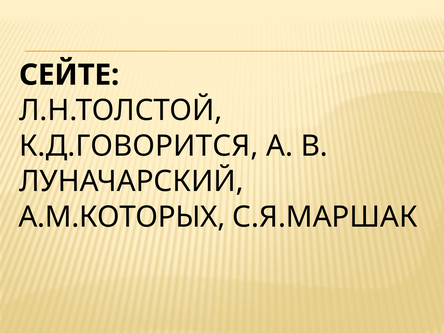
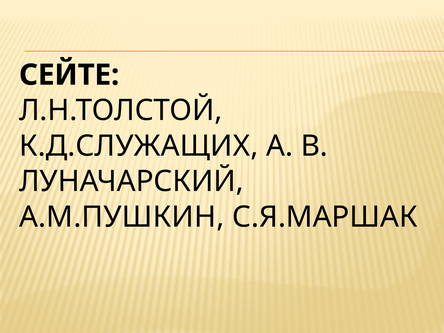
К.Д.ГОВОРИТСЯ: К.Д.ГОВОРИТСЯ -> К.Д.СЛУЖАЩИХ (139, 146)
А.М.КОТОРЫХ: А.М.КОТОРЫХ -> А.М.ПУШКИН (122, 217)
